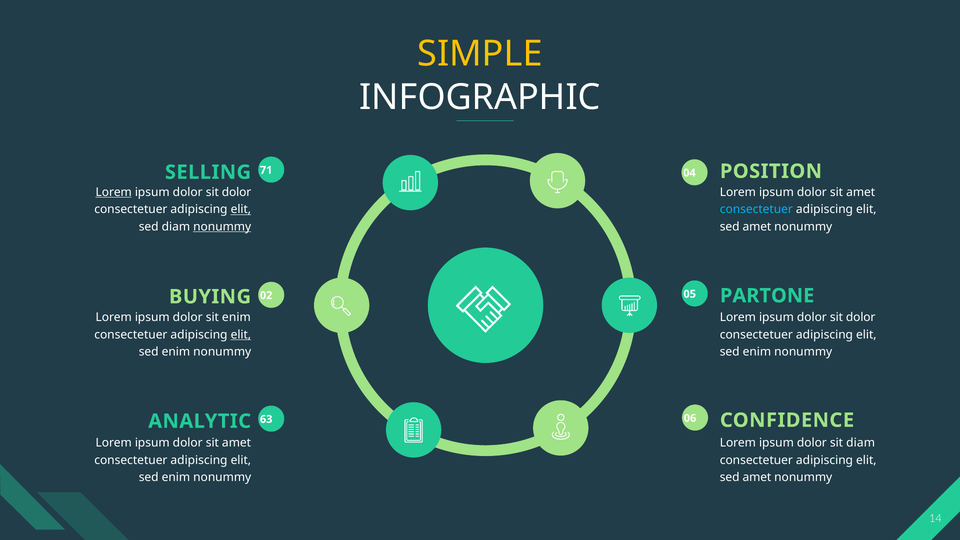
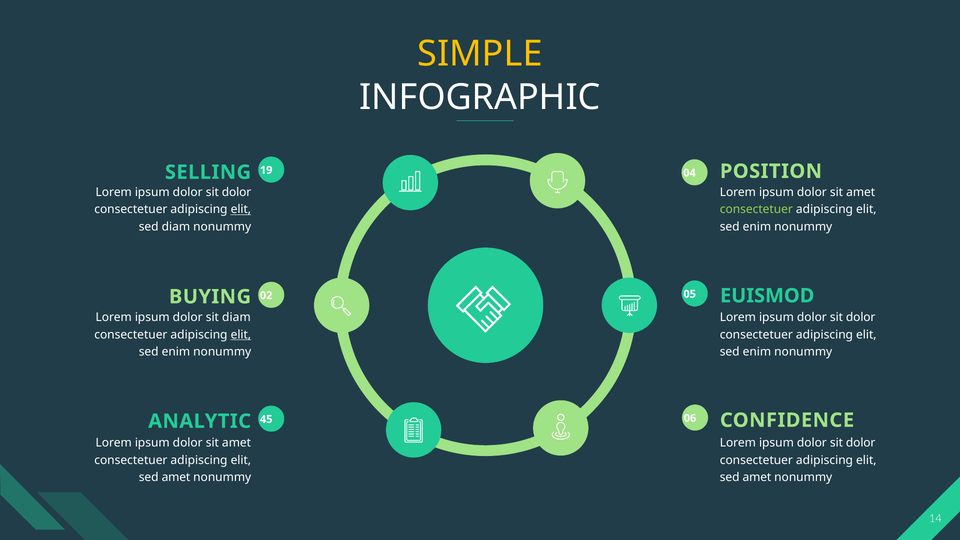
71: 71 -> 19 (266, 170)
Lorem underline: present -> none (114, 192)
consectetuer colour: light blue -> light green (756, 209)
nonummy underline: present -> none (222, 227)
amet: amet -> enim (757, 227)
PARTONE: PARTONE -> EUISMOD (767, 296)
sit enim: enim -> diam (236, 317)
63: 63 -> 45 (266, 419)
diam: diam -> dolor (861, 443)
enim: enim -> amet (176, 477)
